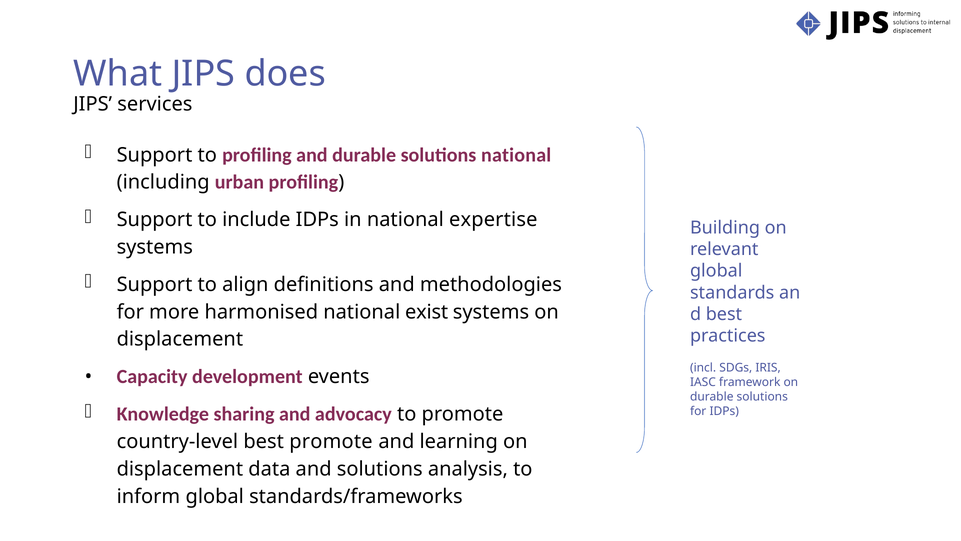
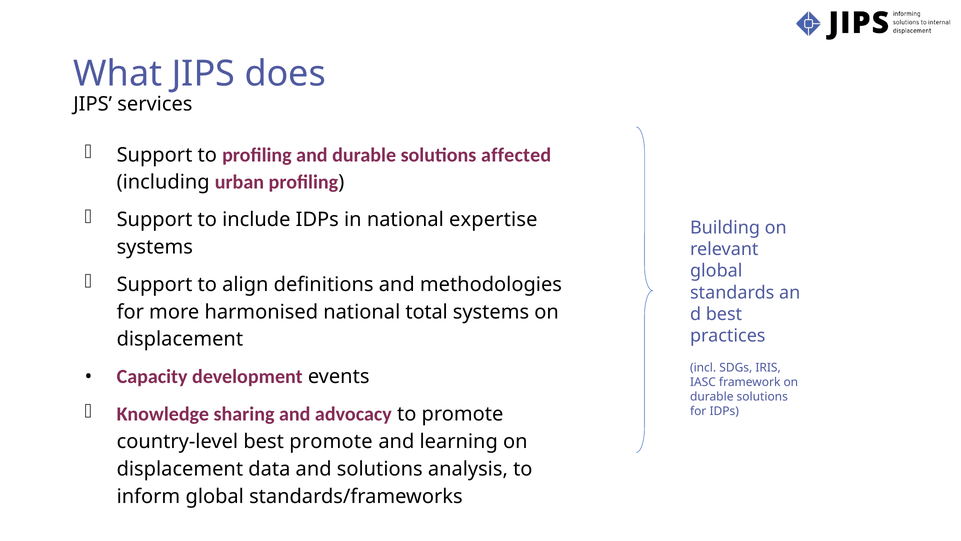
solutions national: national -> affected (516, 155)
exist: exist -> total (427, 312)
